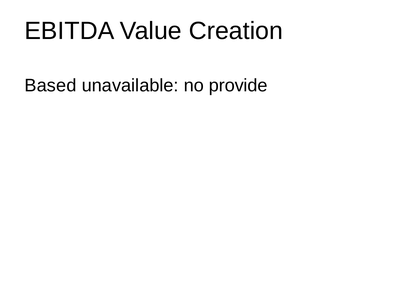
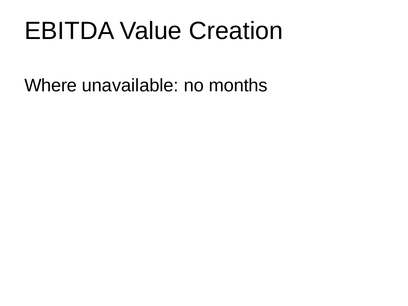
Based: Based -> Where (51, 86)
provide: provide -> months (238, 86)
